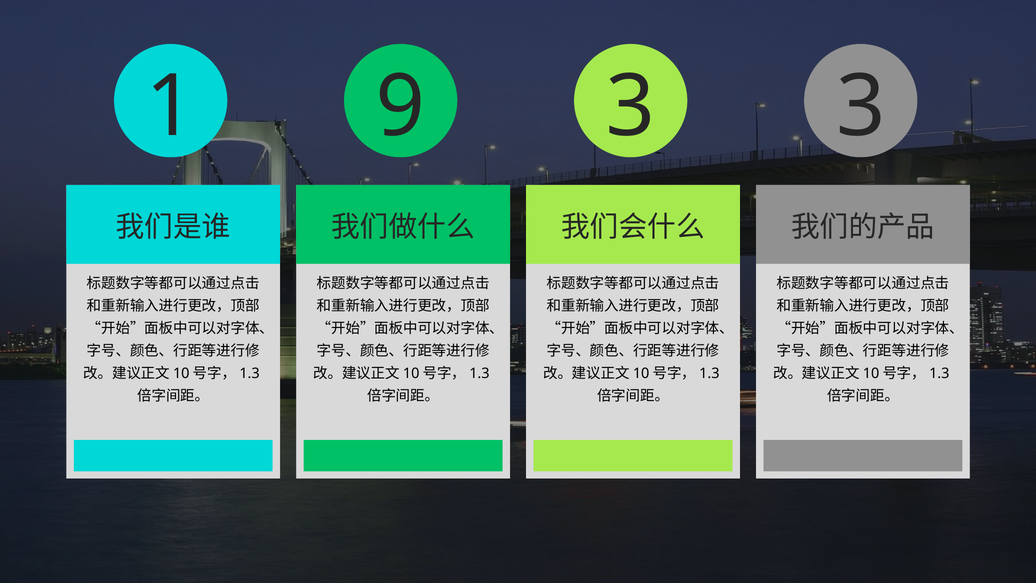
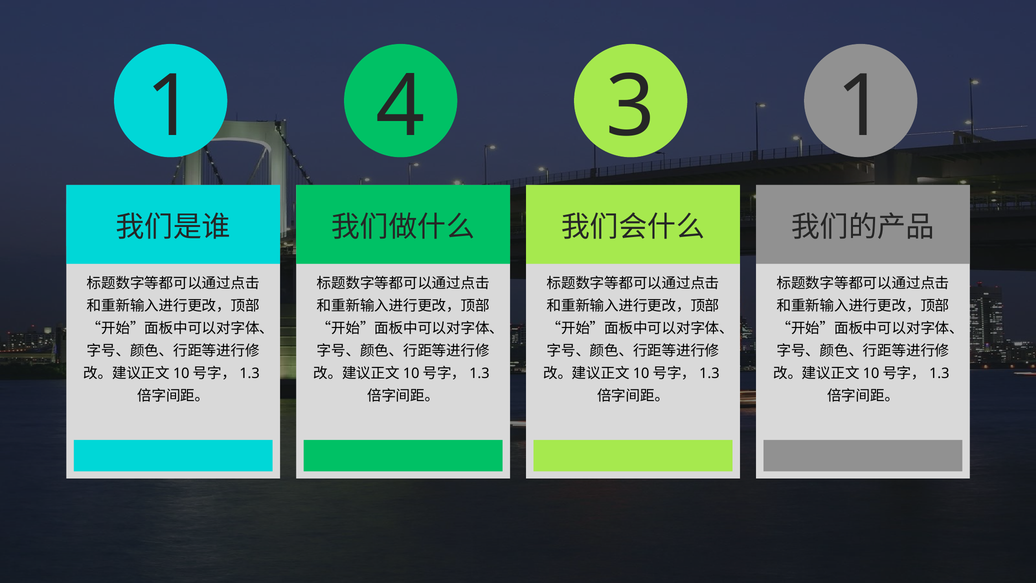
9: 9 -> 4 (401, 107)
3 3: 3 -> 1 (861, 107)
